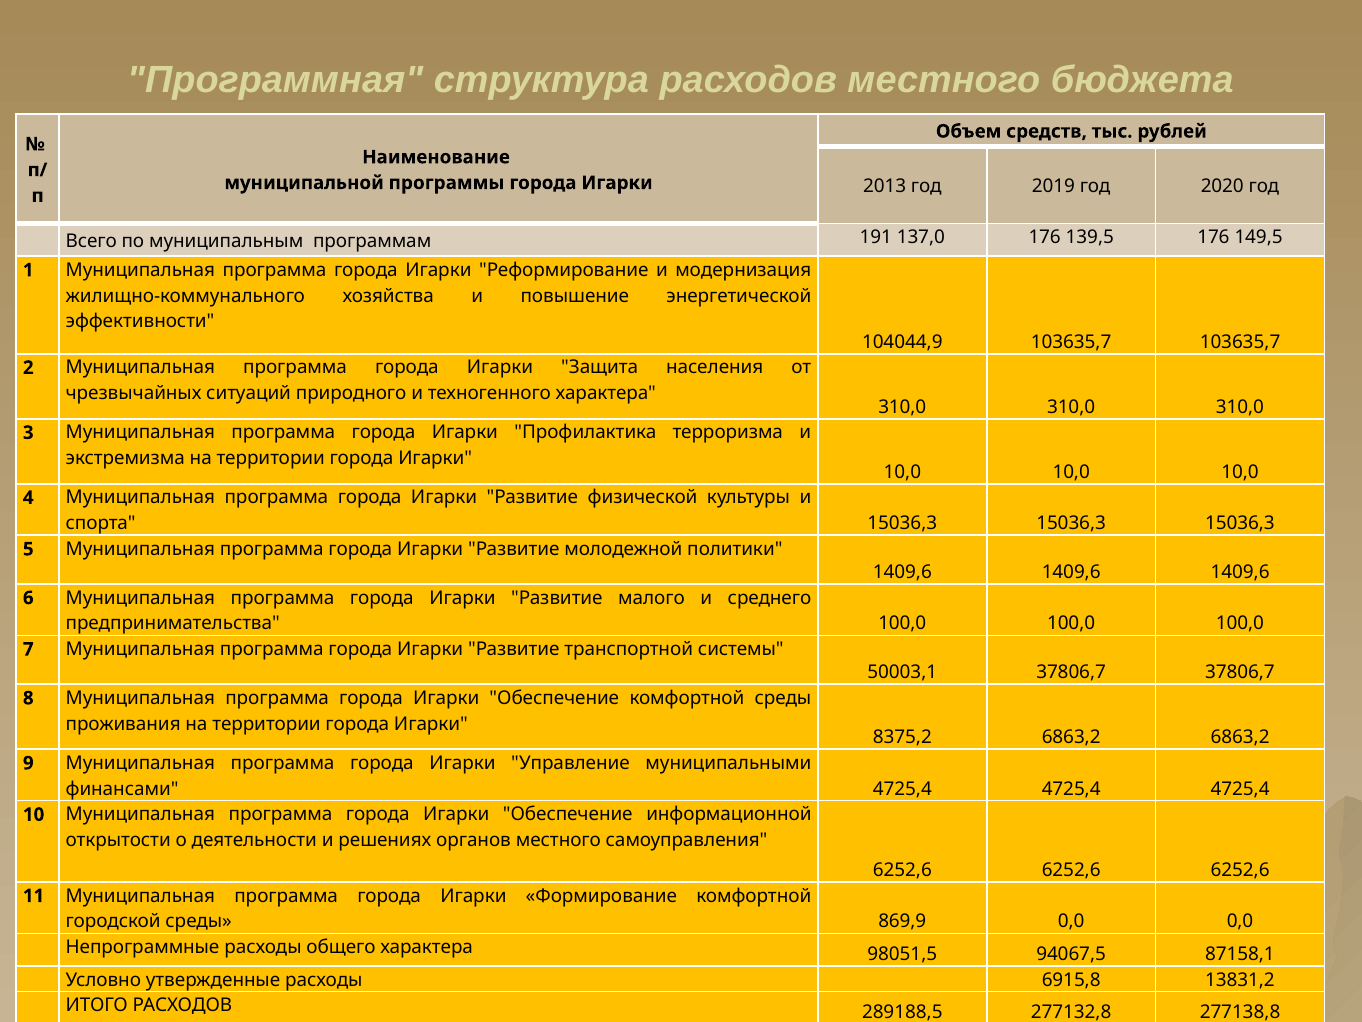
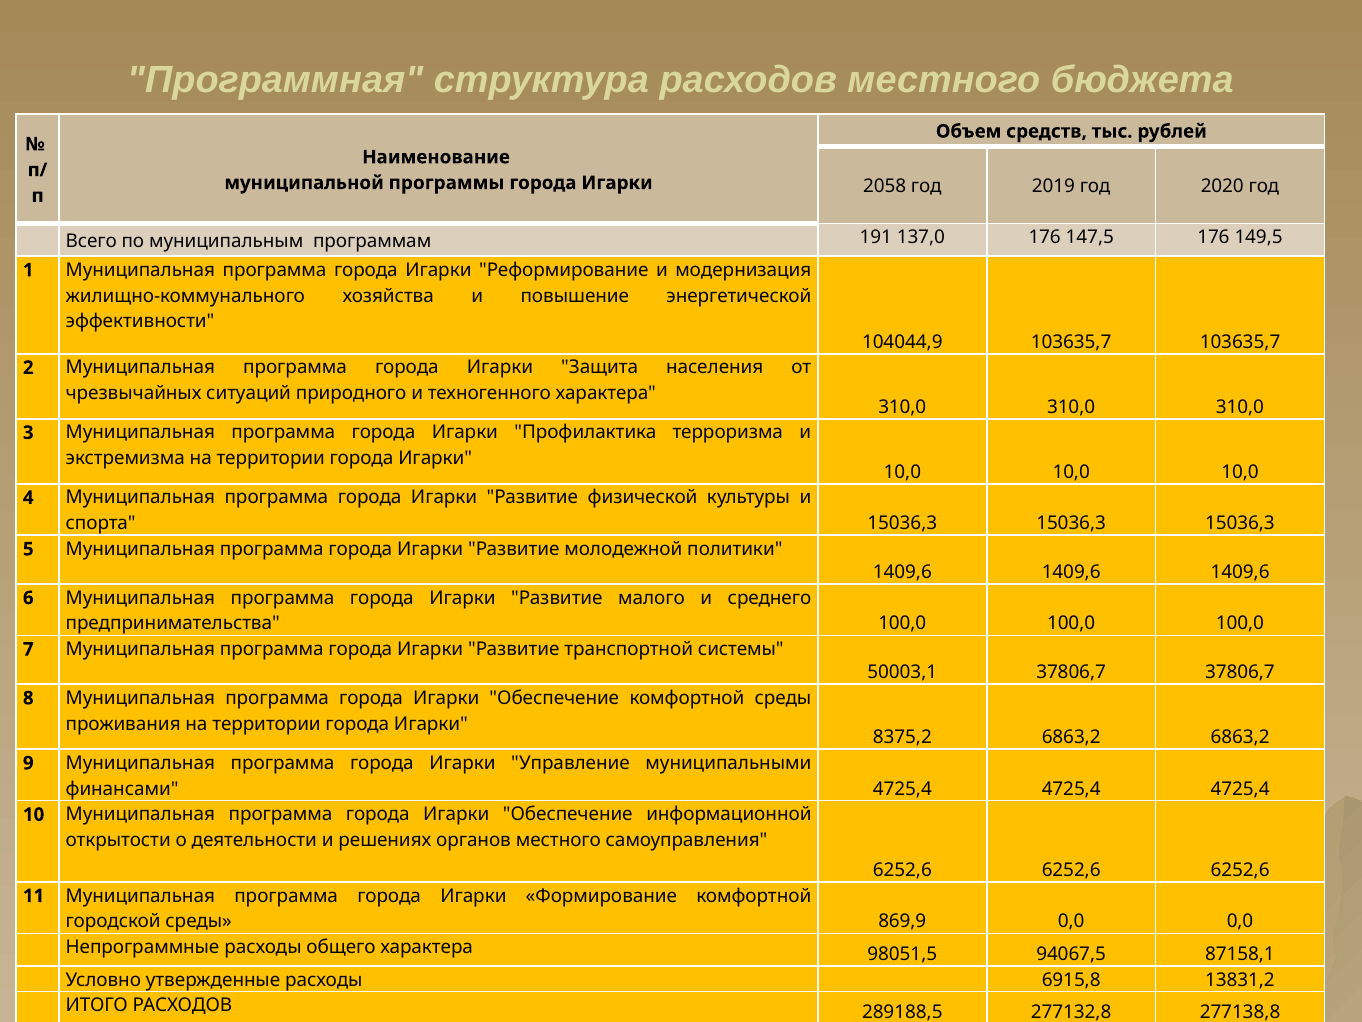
2013: 2013 -> 2058 (885, 186)
139,5: 139,5 -> 147,5 (1090, 238)
